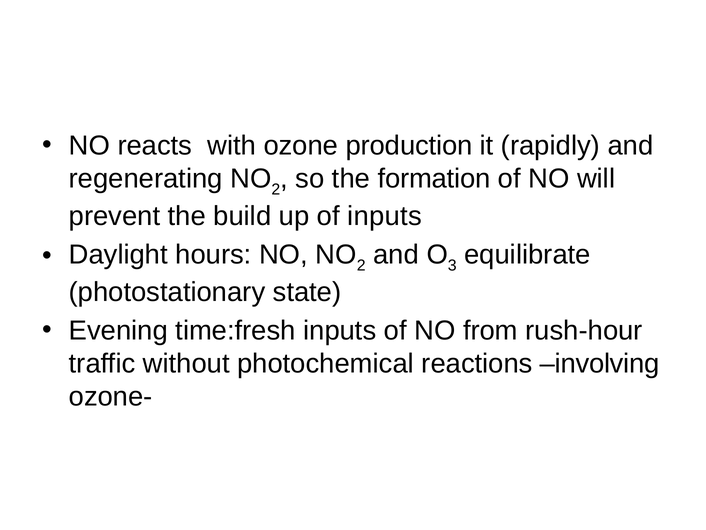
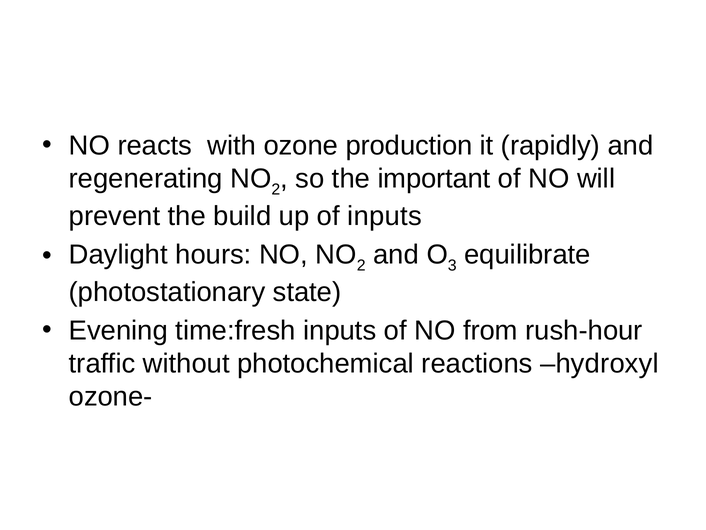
formation: formation -> important (434, 178)
involving: involving -> hydroxyl (600, 363)
